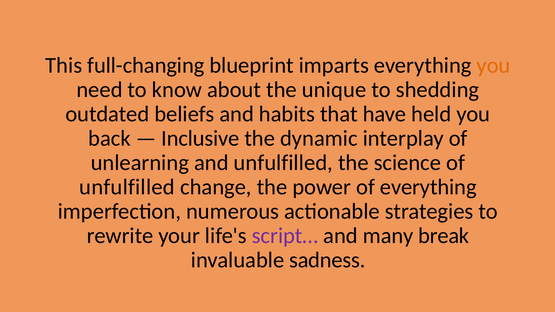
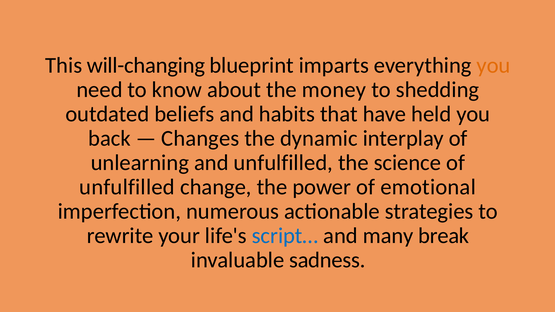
full-changing: full-changing -> will-changing (146, 65)
unique: unique -> money (334, 90)
Inclusive: Inclusive -> Changes (200, 139)
of everything: everything -> emotional (428, 187)
script… colour: purple -> blue (285, 236)
